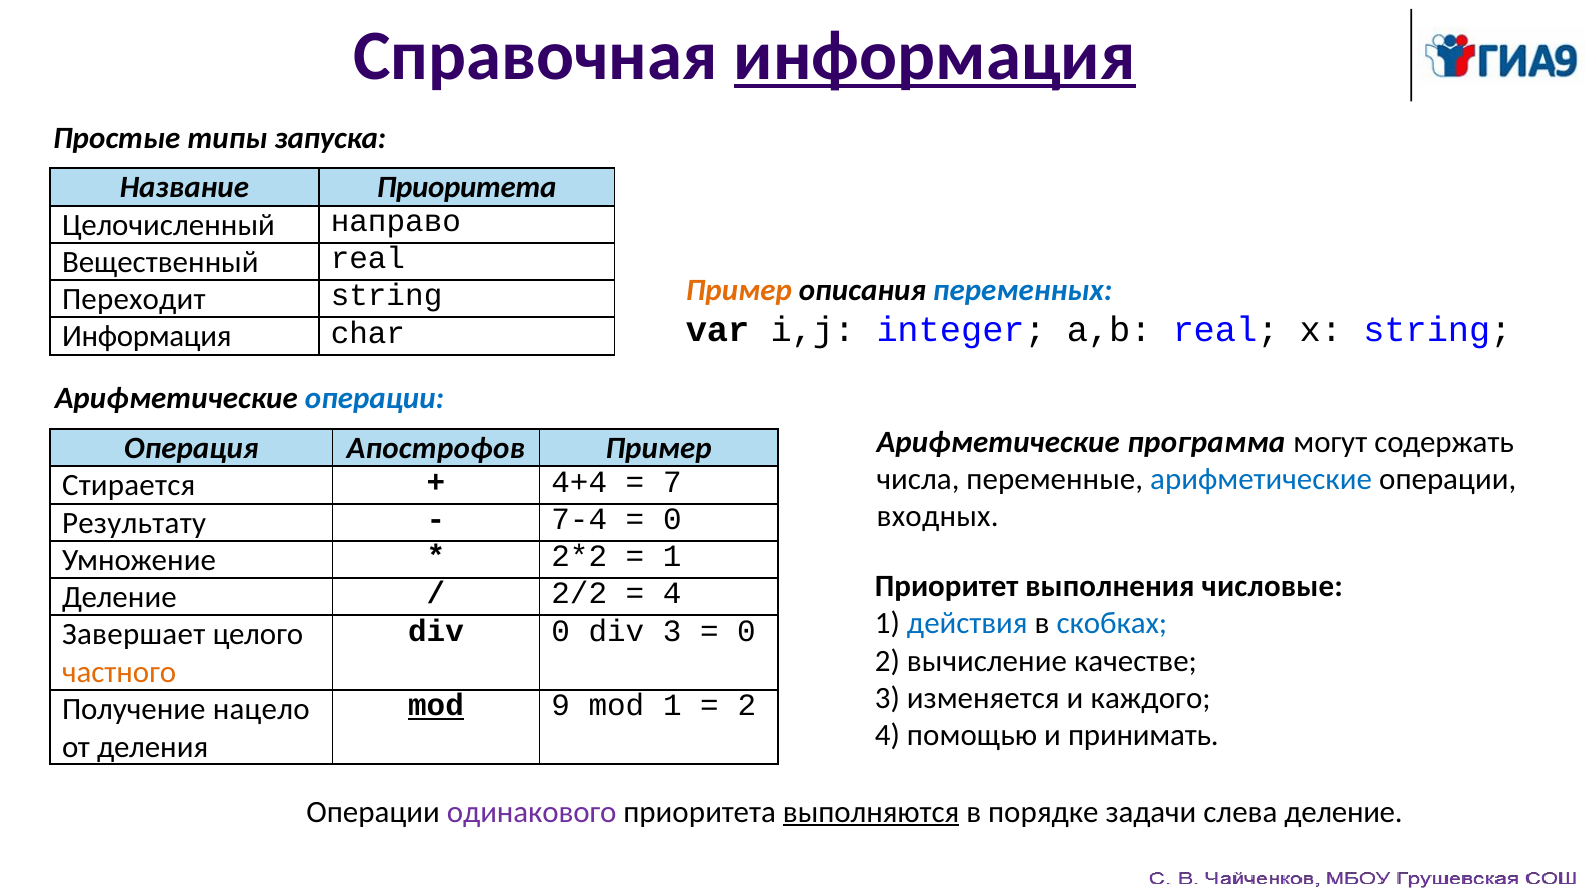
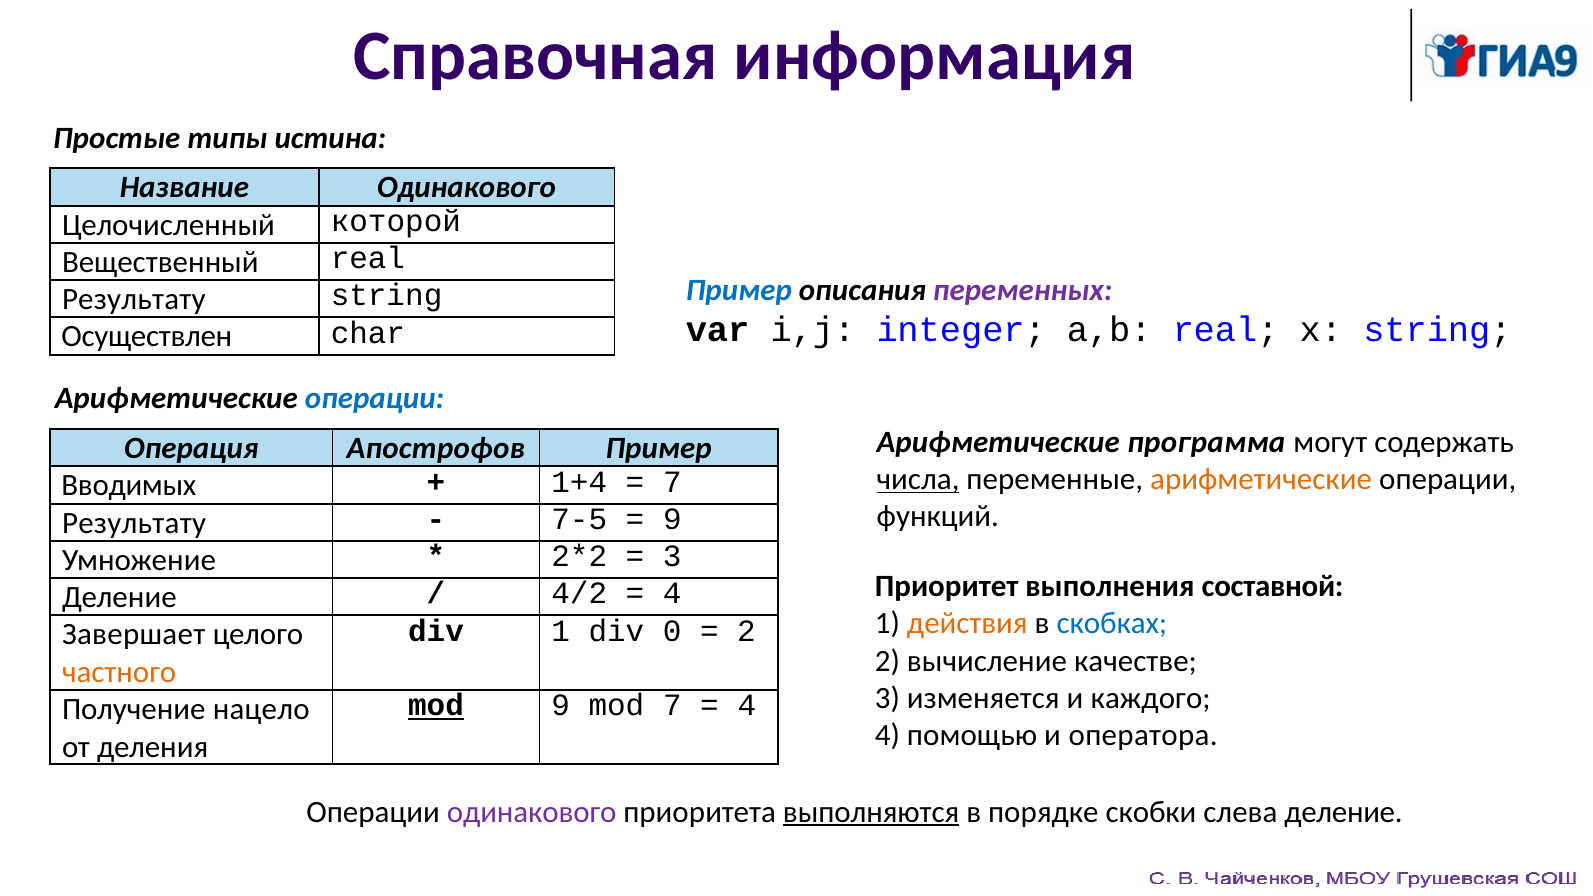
информация underline: present -> none (935, 56)
запуска: запуска -> истина (330, 138)
Название Приоритета: Приоритета -> Одинакового (467, 188)
направо: направо -> которой (396, 221)
Пример colour: orange -> blue (739, 290)
переменных colour: blue -> purple (1023, 290)
Переходит: Переходит -> Результату (134, 299)
Информация: Информация -> Осуществлен (147, 337)
числа underline: none -> present (918, 479)
арифметические colour: blue -> orange (1261, 479)
Стирается: Стирается -> Вводимых (129, 486)
4+4: 4+4 -> 1+4 (579, 482)
входных: входных -> функций (938, 516)
7-4: 7-4 -> 7-5 (579, 519)
0: 0 -> 9 (672, 519)
1: 1 -> 3 (672, 557)
числовые: числовые -> составной (1273, 587)
2/2: 2/2 -> 4/2 (579, 594)
действия colour: blue -> orange (967, 624)
div 0: 0 -> 1 (561, 631)
div 3: 3 -> 0 (672, 631)
0: 0 -> 2 (746, 631)
mod 1: 1 -> 7 (672, 705)
2: 2 -> 4 (747, 705)
принимать: принимать -> оператора (1143, 735)
задачи: задачи -> скобки (1151, 812)
